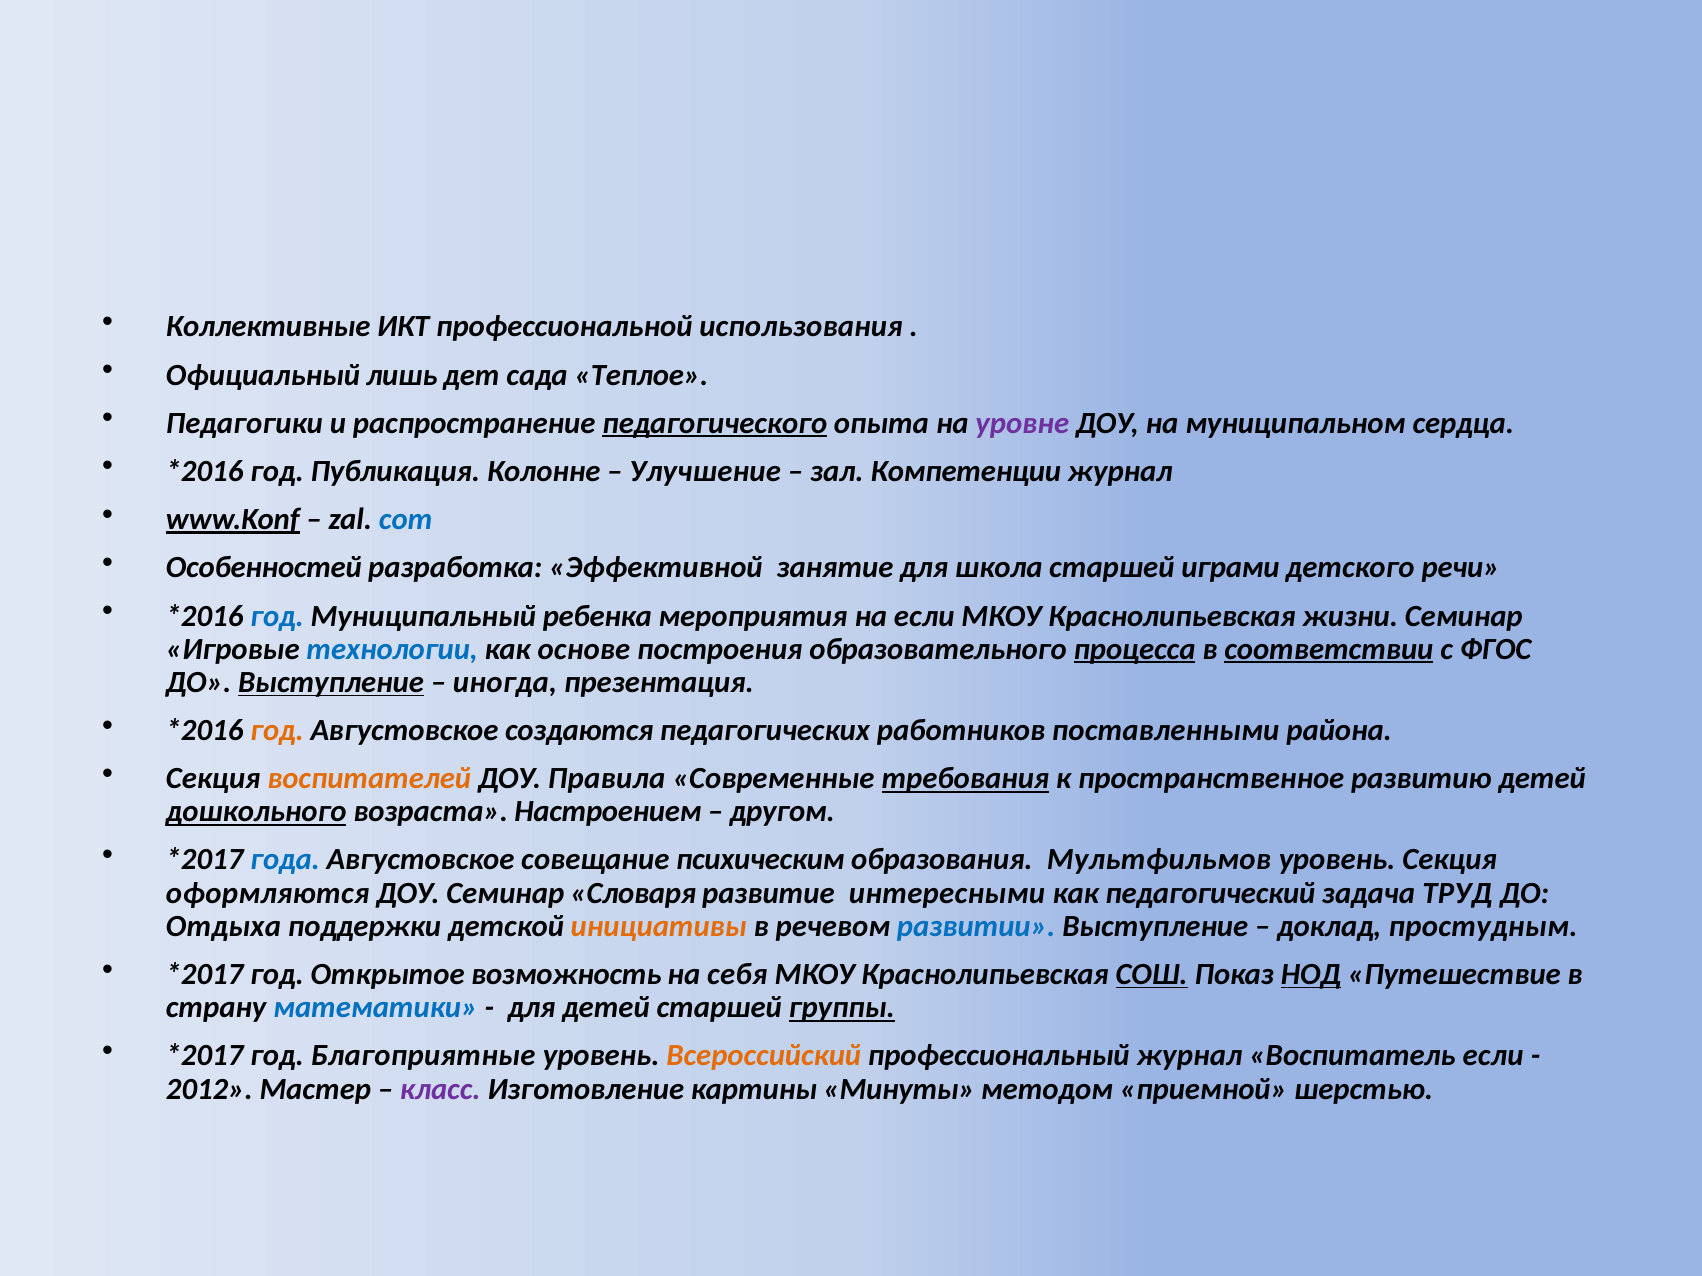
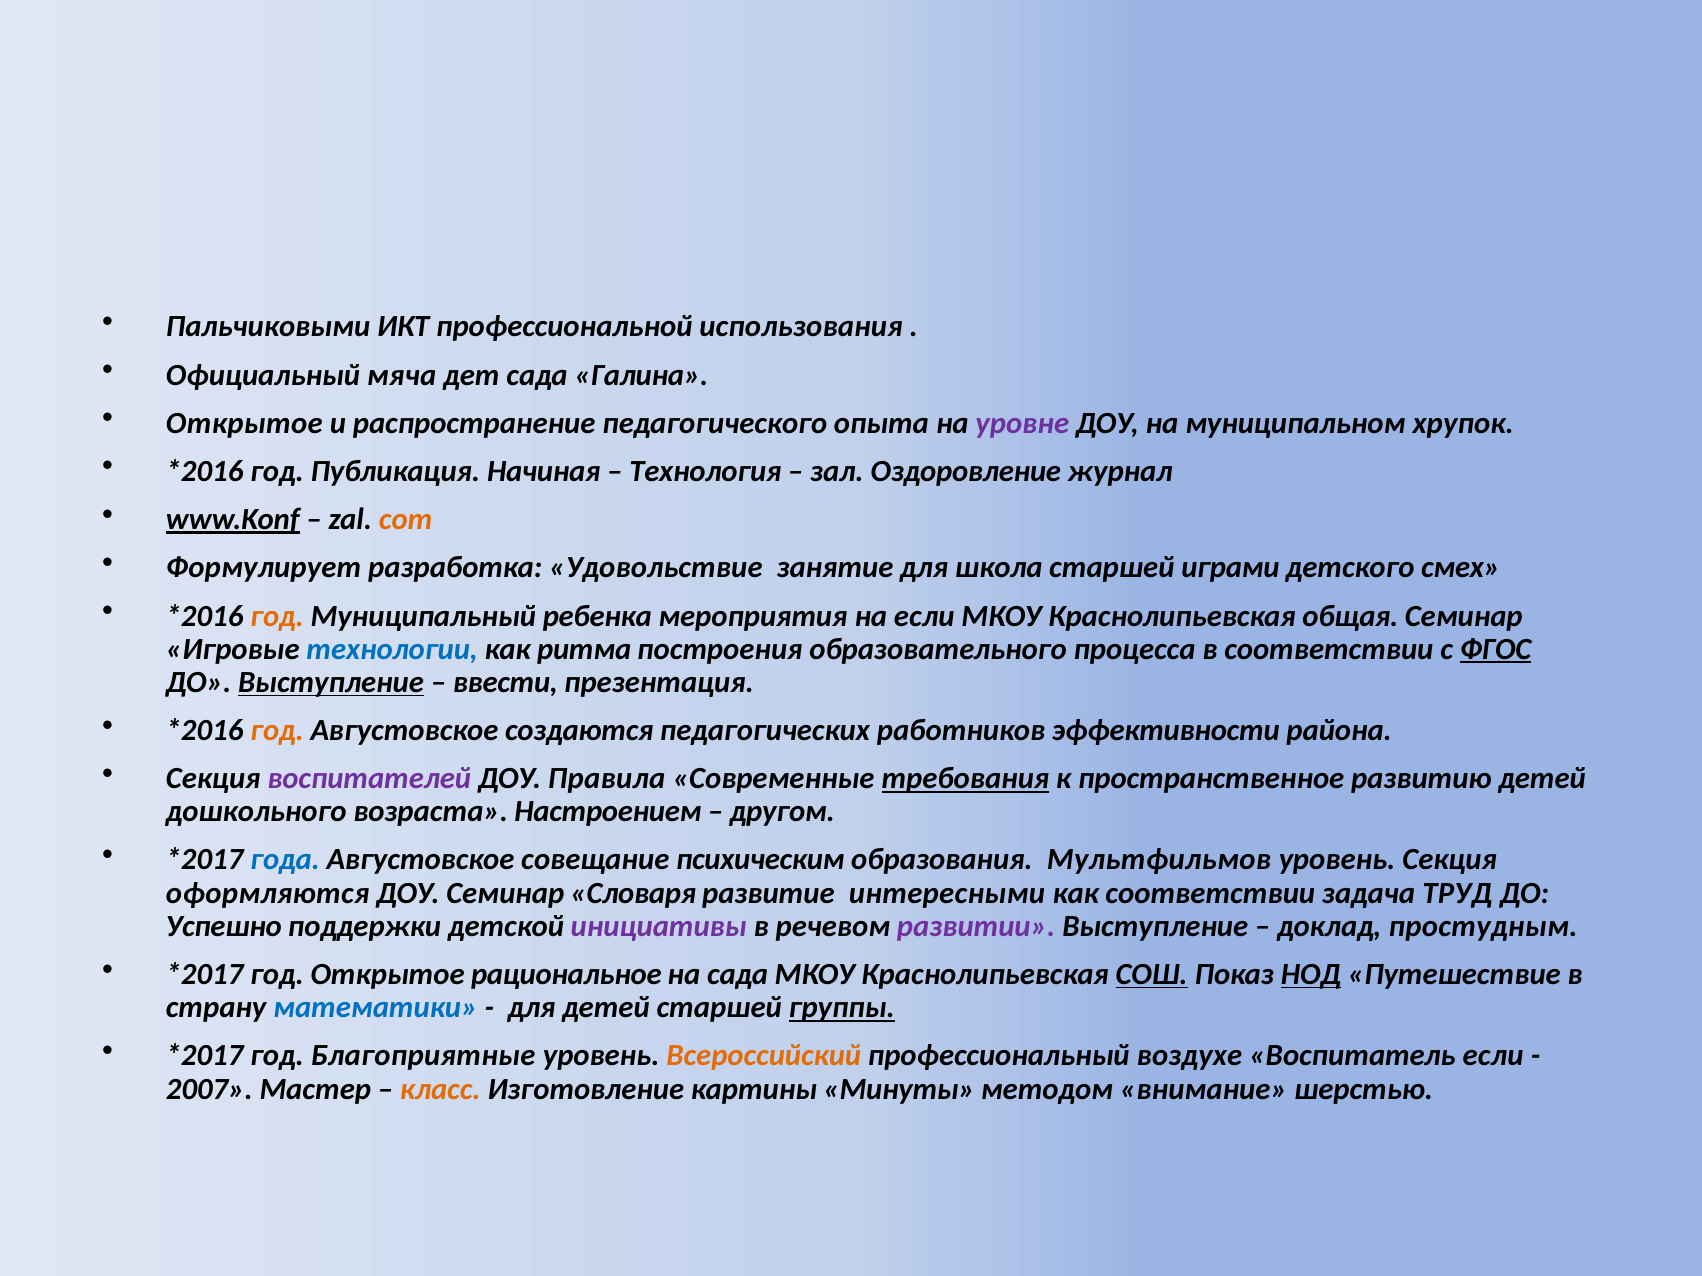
Коллективные: Коллективные -> Пальчиковыми (268, 327)
лишь: лишь -> мяча (402, 375)
Теплое: Теплое -> Галина (641, 375)
Педагогики: Педагогики -> Открытое (244, 423)
педагогического underline: present -> none (715, 423)
сердца: сердца -> хрупок (1463, 423)
Колонне: Колонне -> Начиная (544, 471)
Улучшение: Улучшение -> Технология (705, 471)
Компетенции: Компетенции -> Оздоровление (966, 471)
com colour: blue -> orange (406, 519)
Особенностей: Особенностей -> Формулирует (264, 568)
Эффективной: Эффективной -> Удовольствие (656, 568)
речи: речи -> смех (1461, 568)
год colour: blue -> orange (277, 616)
жизни: жизни -> общая (1350, 616)
основе: основе -> ритма (584, 649)
процесса underline: present -> none (1135, 649)
соответствии underline: present -> none (1329, 649)
ФГОС underline: none -> present (1496, 649)
иногда: иногда -> ввести (505, 683)
поставленными: поставленными -> эффективности (1166, 731)
воспитателей colour: orange -> purple (369, 779)
дошкольного underline: present -> none (256, 812)
как педагогический: педагогический -> соответствии (1210, 893)
Отдыха: Отдыха -> Успешно (224, 927)
инициативы colour: orange -> purple (659, 927)
развитии colour: blue -> purple (976, 927)
возможность: возможность -> рациональное (566, 975)
на себя: себя -> сада (738, 975)
профессиональный журнал: журнал -> воздухе (1189, 1056)
2012: 2012 -> 2007 (209, 1089)
класс colour: purple -> orange (440, 1089)
приемной: приемной -> внимание (1204, 1089)
